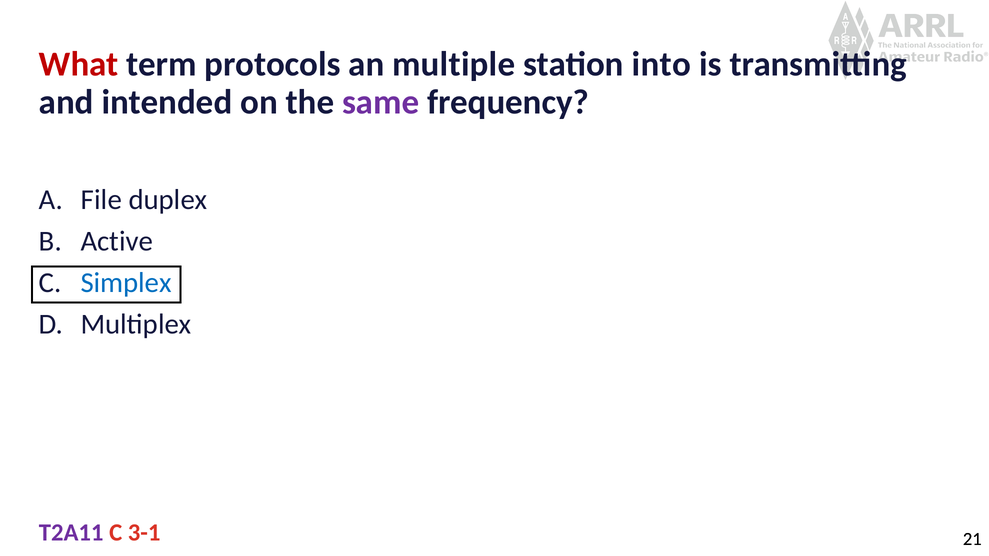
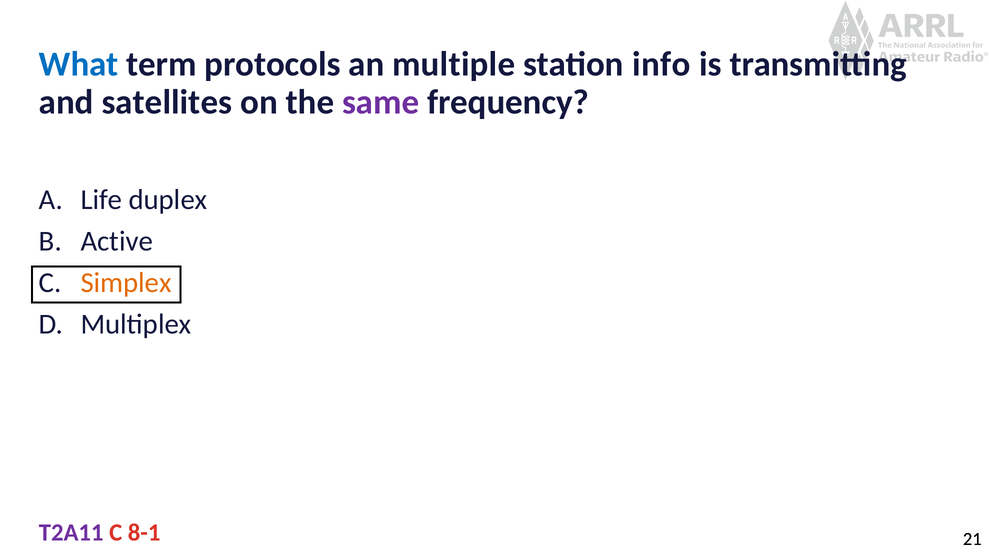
What colour: red -> blue (79, 64)
into: into -> info (661, 64)
intended: intended -> satellites (167, 102)
File: File -> Life (101, 200)
Simplex colour: blue -> orange (126, 283)
3-1: 3-1 -> 8-1 (144, 533)
